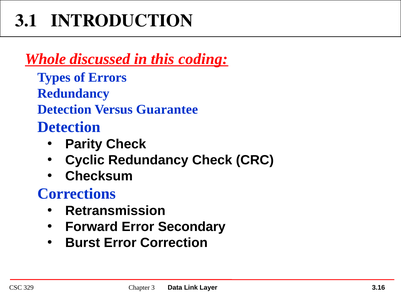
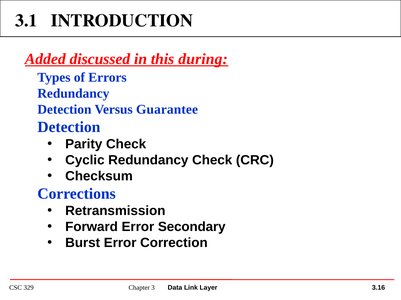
Whole: Whole -> Added (45, 59)
coding: coding -> during (203, 59)
